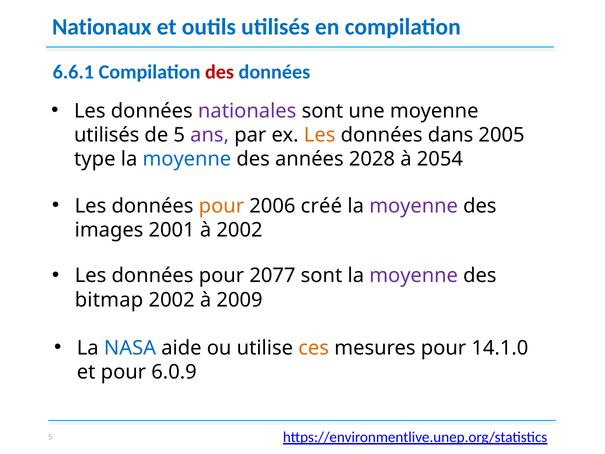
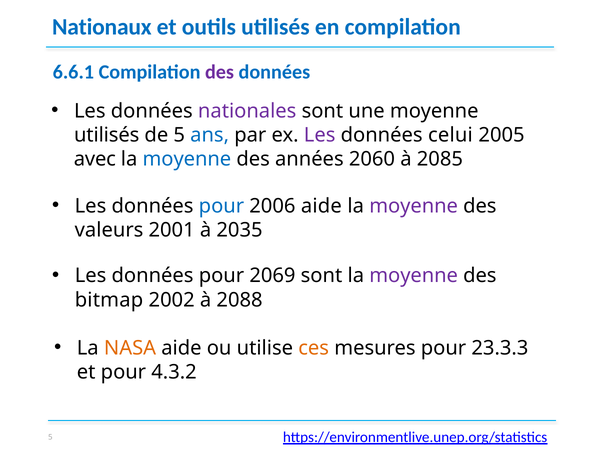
des colour: red -> purple (220, 72)
ans colour: purple -> blue (210, 135)
Les colour: orange -> purple (320, 135)
dans: dans -> celui (450, 135)
type: type -> avec (95, 159)
2028: 2028 -> 2060 (372, 159)
2054: 2054 -> 2085 (440, 159)
pour colour: orange -> blue (221, 206)
2006 créé: créé -> aide (321, 206)
images: images -> valeurs (109, 230)
à 2002: 2002 -> 2035 (240, 230)
2077: 2077 -> 2069 (272, 276)
2009: 2009 -> 2088 (240, 300)
NASA colour: blue -> orange (130, 348)
14.1.0: 14.1.0 -> 23.3.3 (500, 348)
6.0.9: 6.0.9 -> 4.3.2 (174, 372)
